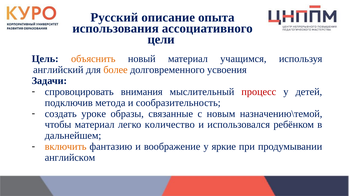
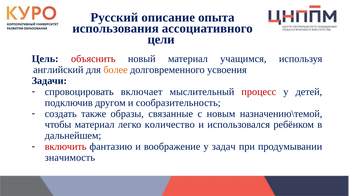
объяснить colour: orange -> red (93, 59)
внимания: внимания -> включает (142, 92)
метода: метода -> другом (110, 103)
уроке: уроке -> также (94, 114)
включить colour: orange -> red (66, 147)
яркие: яркие -> задач (224, 147)
английском: английском -> значимость (70, 158)
